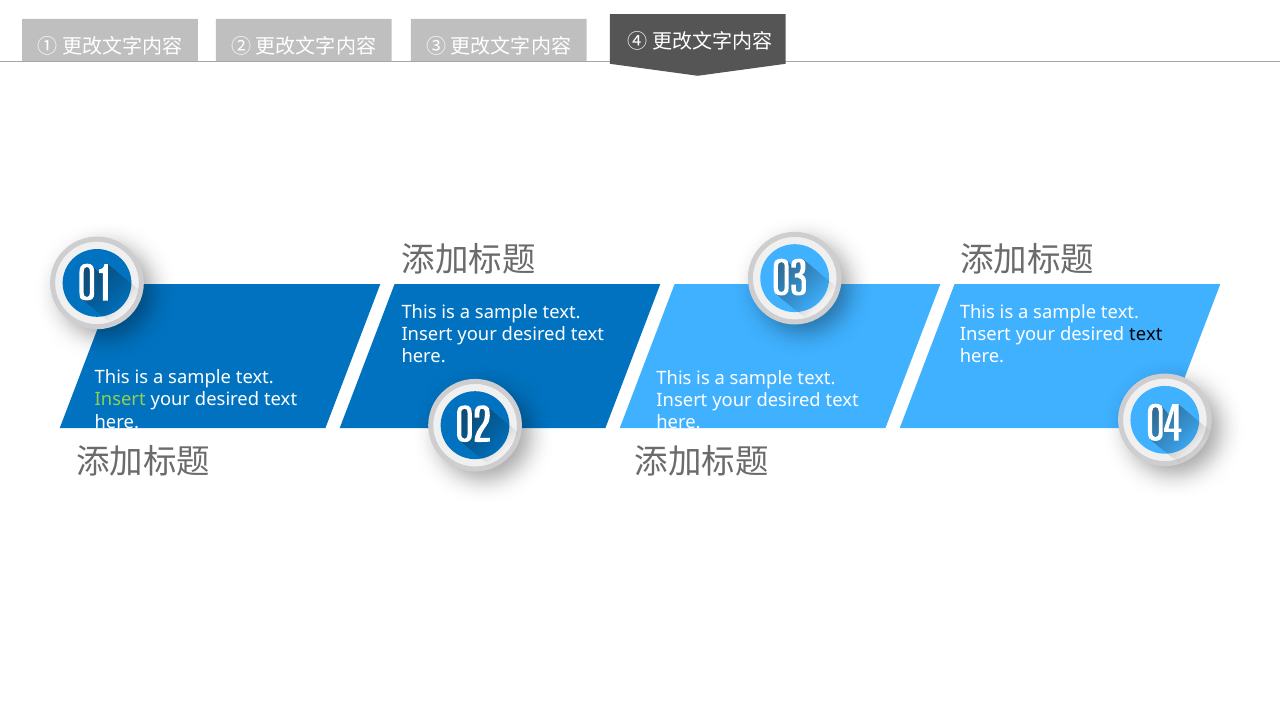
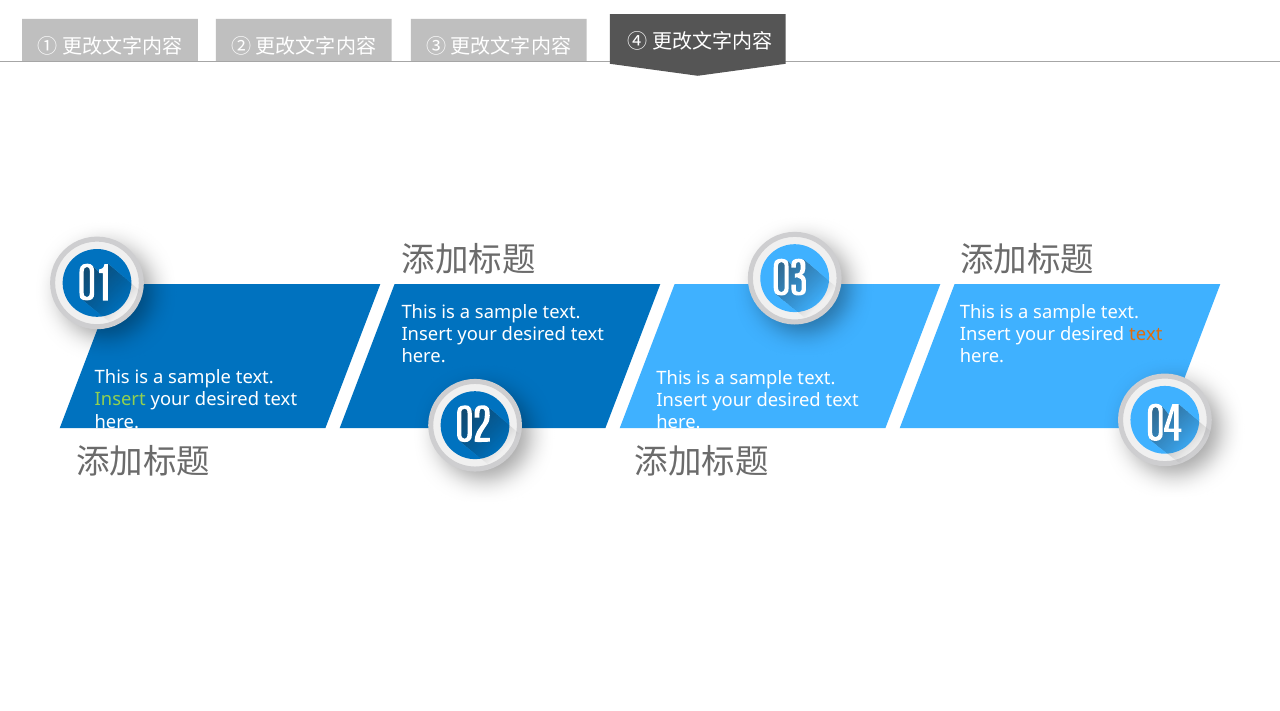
text colour: black -> orange (1146, 334)
